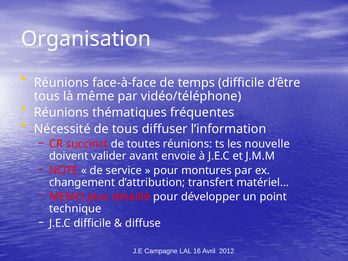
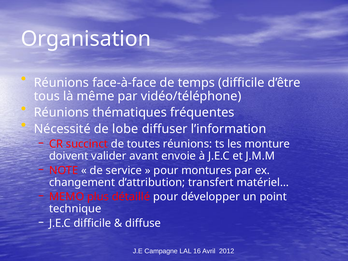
de tous: tous -> lobe (125, 129)
nouvelle: nouvelle -> monture (267, 144)
